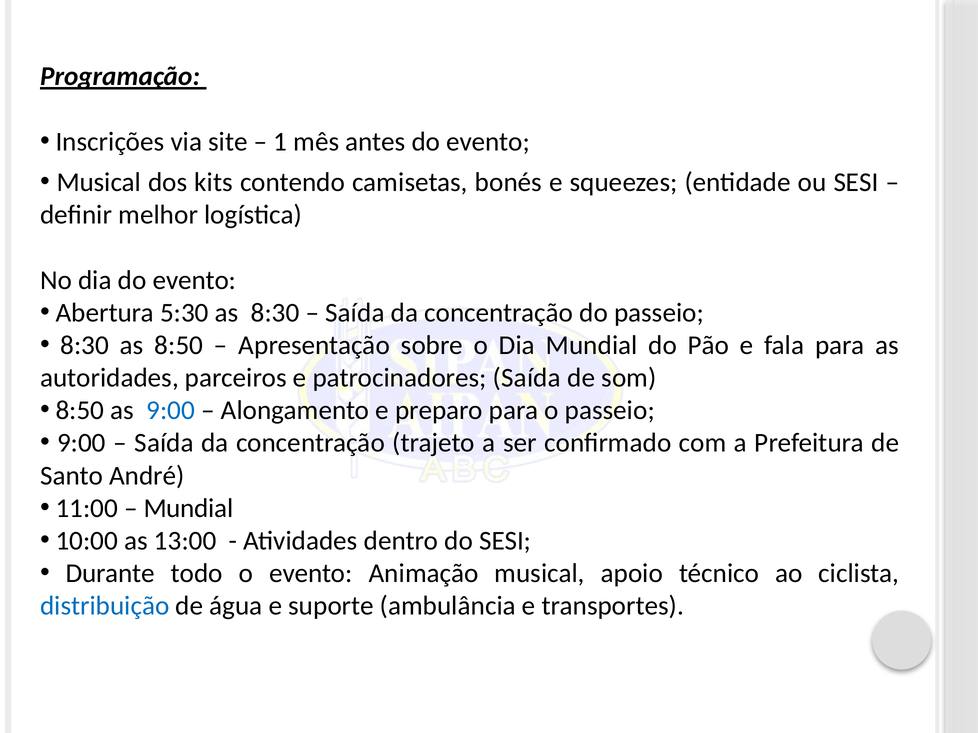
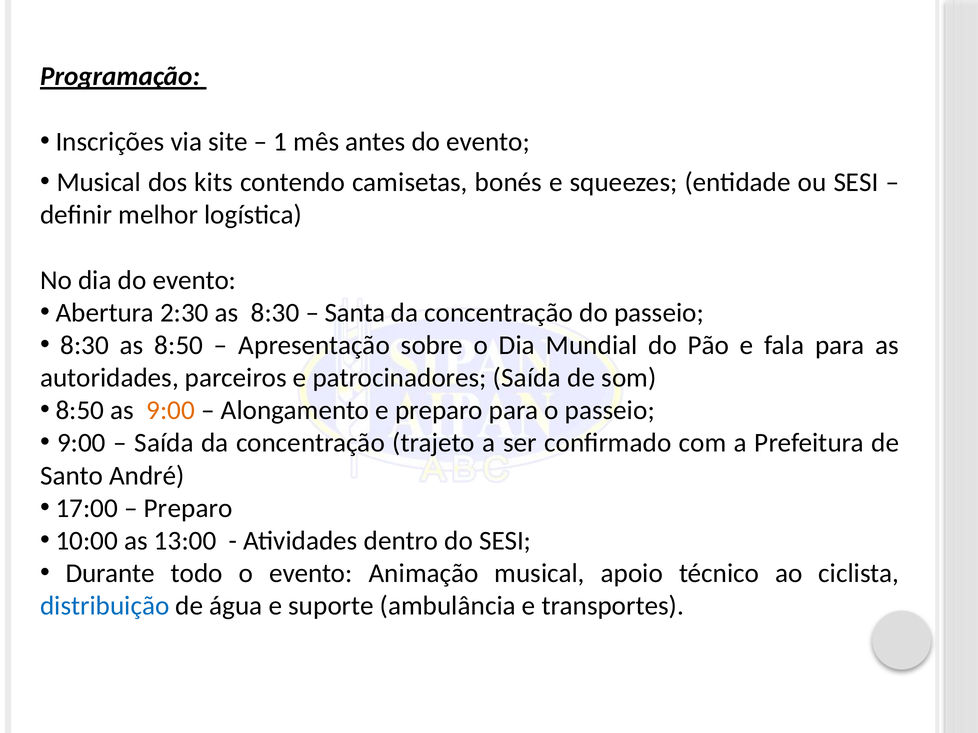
5:30: 5:30 -> 2:30 (184, 313)
Saída: Saída -> Santa (355, 313)
9:00 colour: blue -> orange (171, 411)
11:00: 11:00 -> 17:00 (87, 509)
Mundial: Mundial -> Preparo (188, 509)
